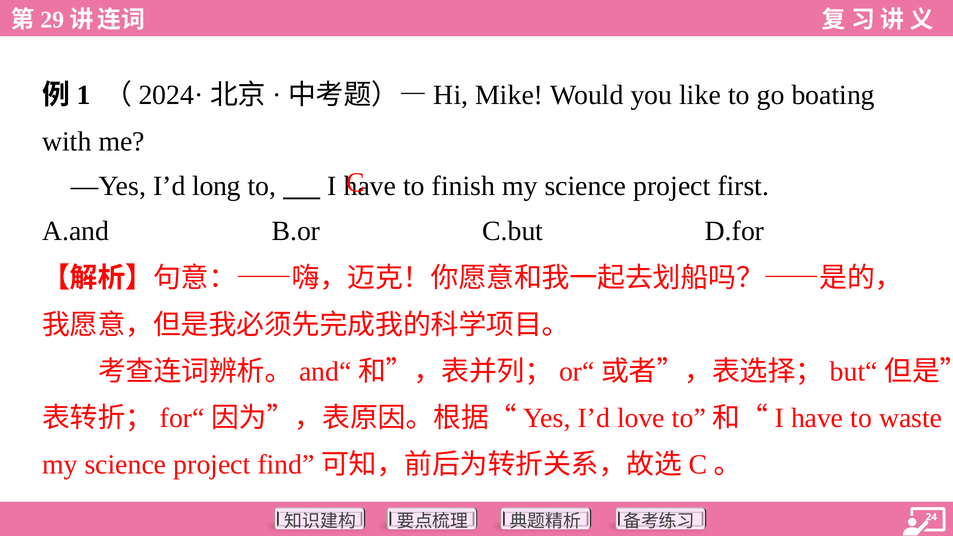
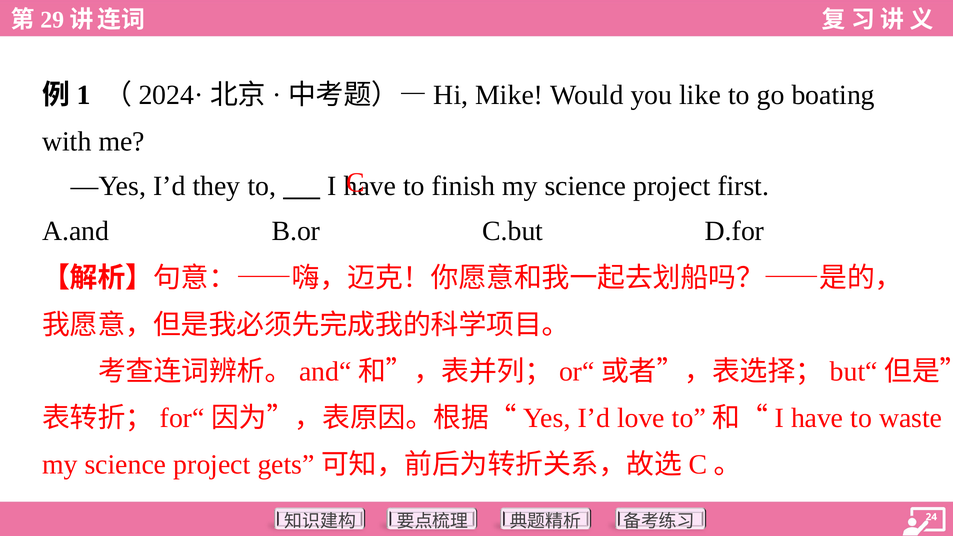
long: long -> they (216, 186)
find: find -> gets (286, 465)
